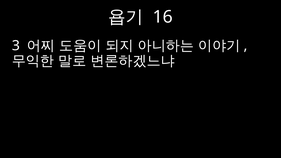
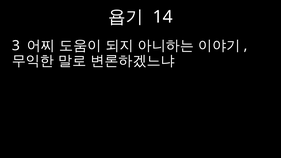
16: 16 -> 14 (163, 17)
